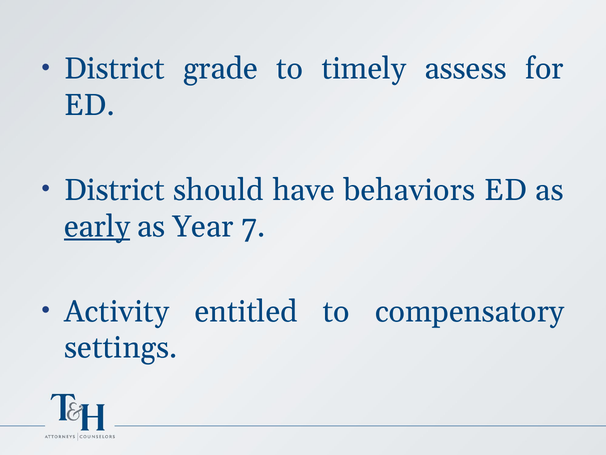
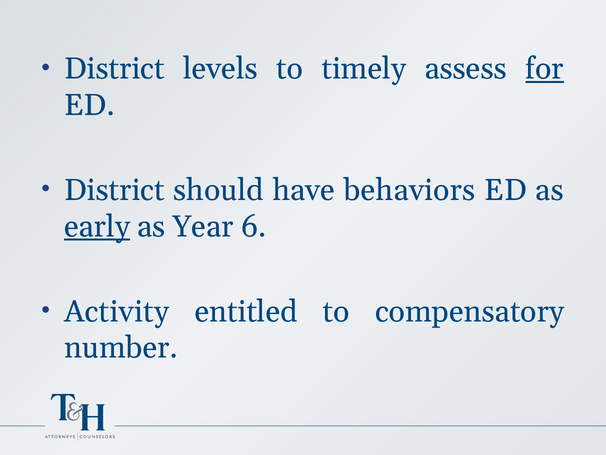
grade: grade -> levels (220, 69)
for underline: none -> present (545, 69)
7: 7 -> 6 (254, 226)
settings: settings -> number (121, 348)
